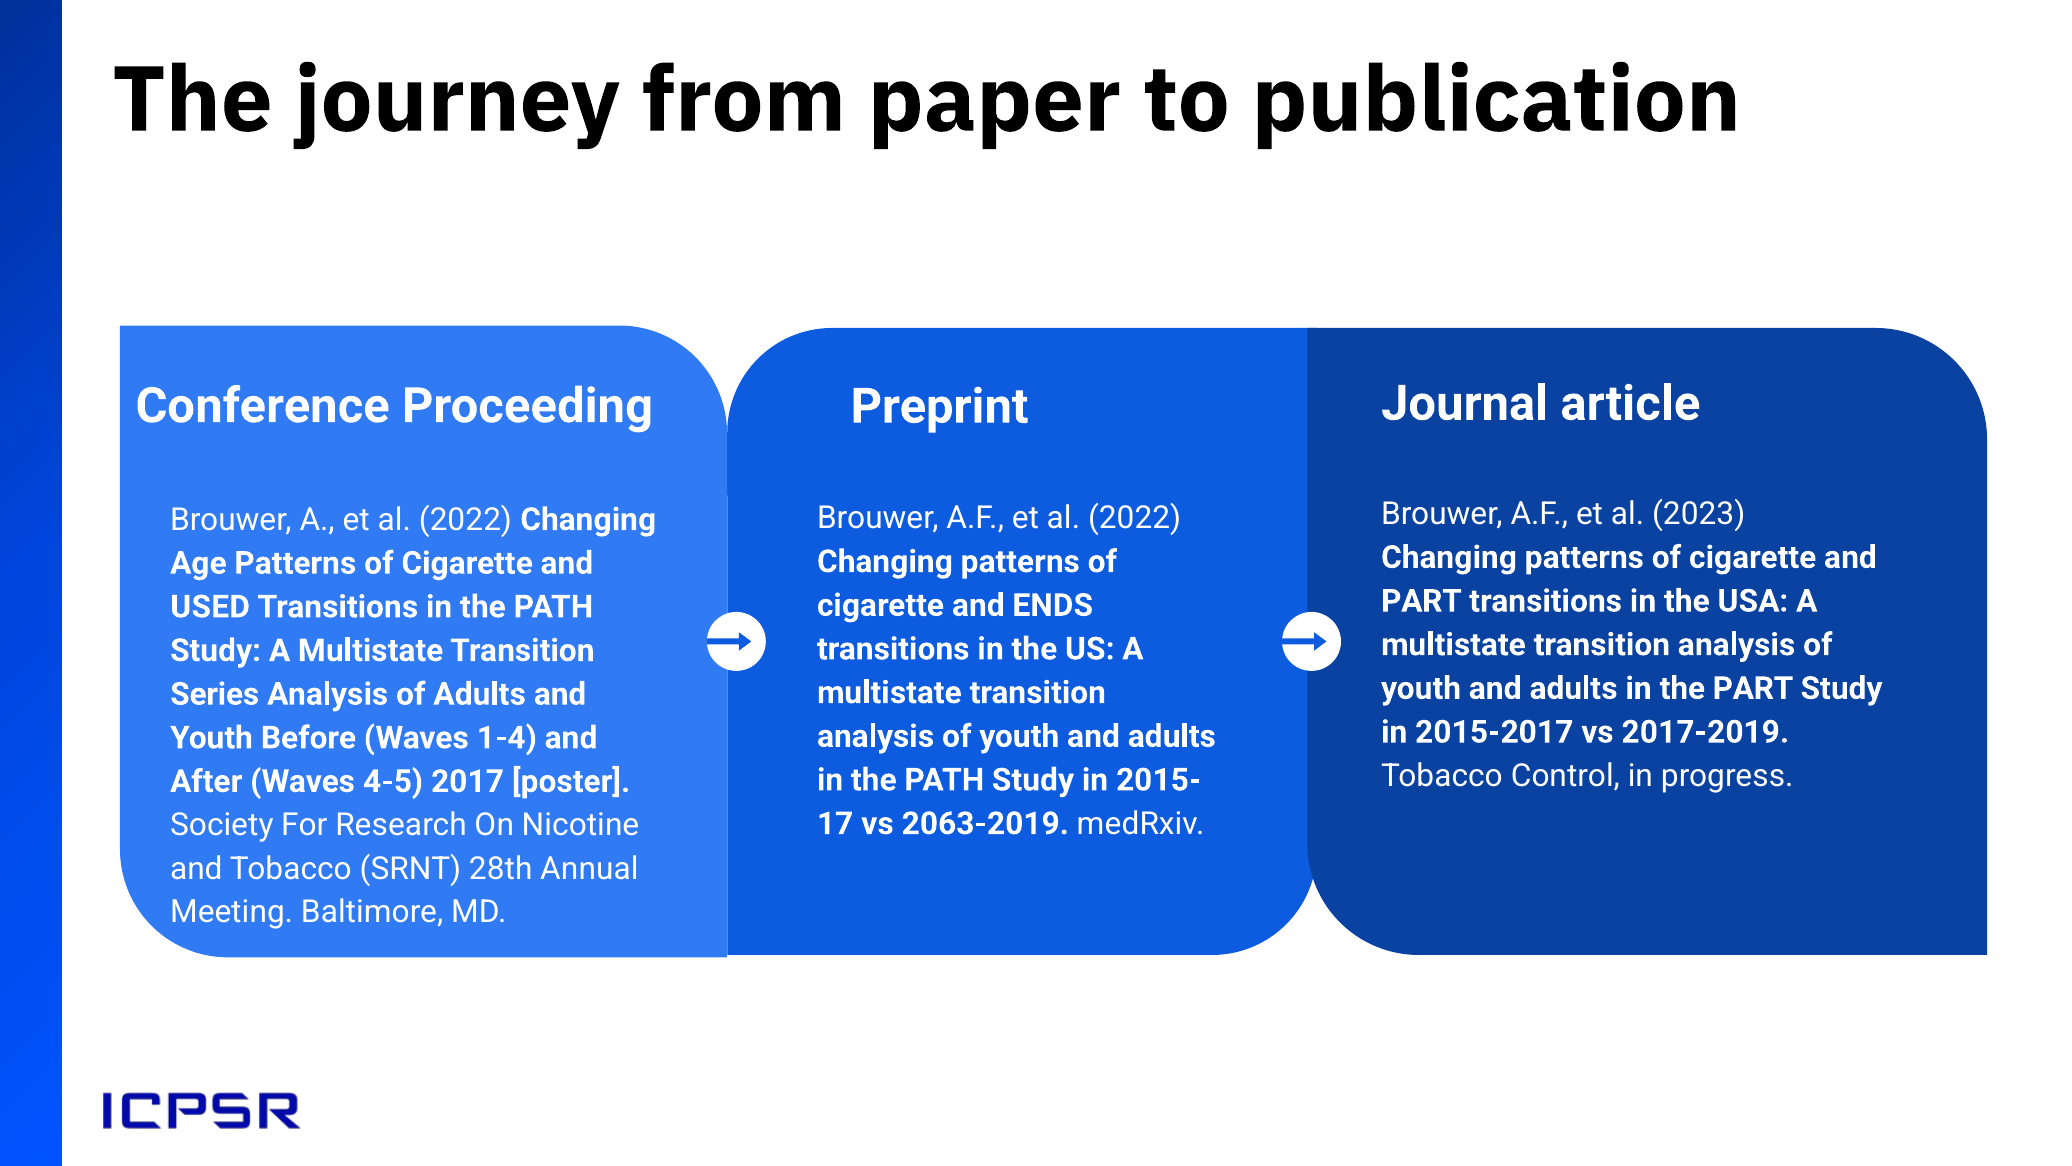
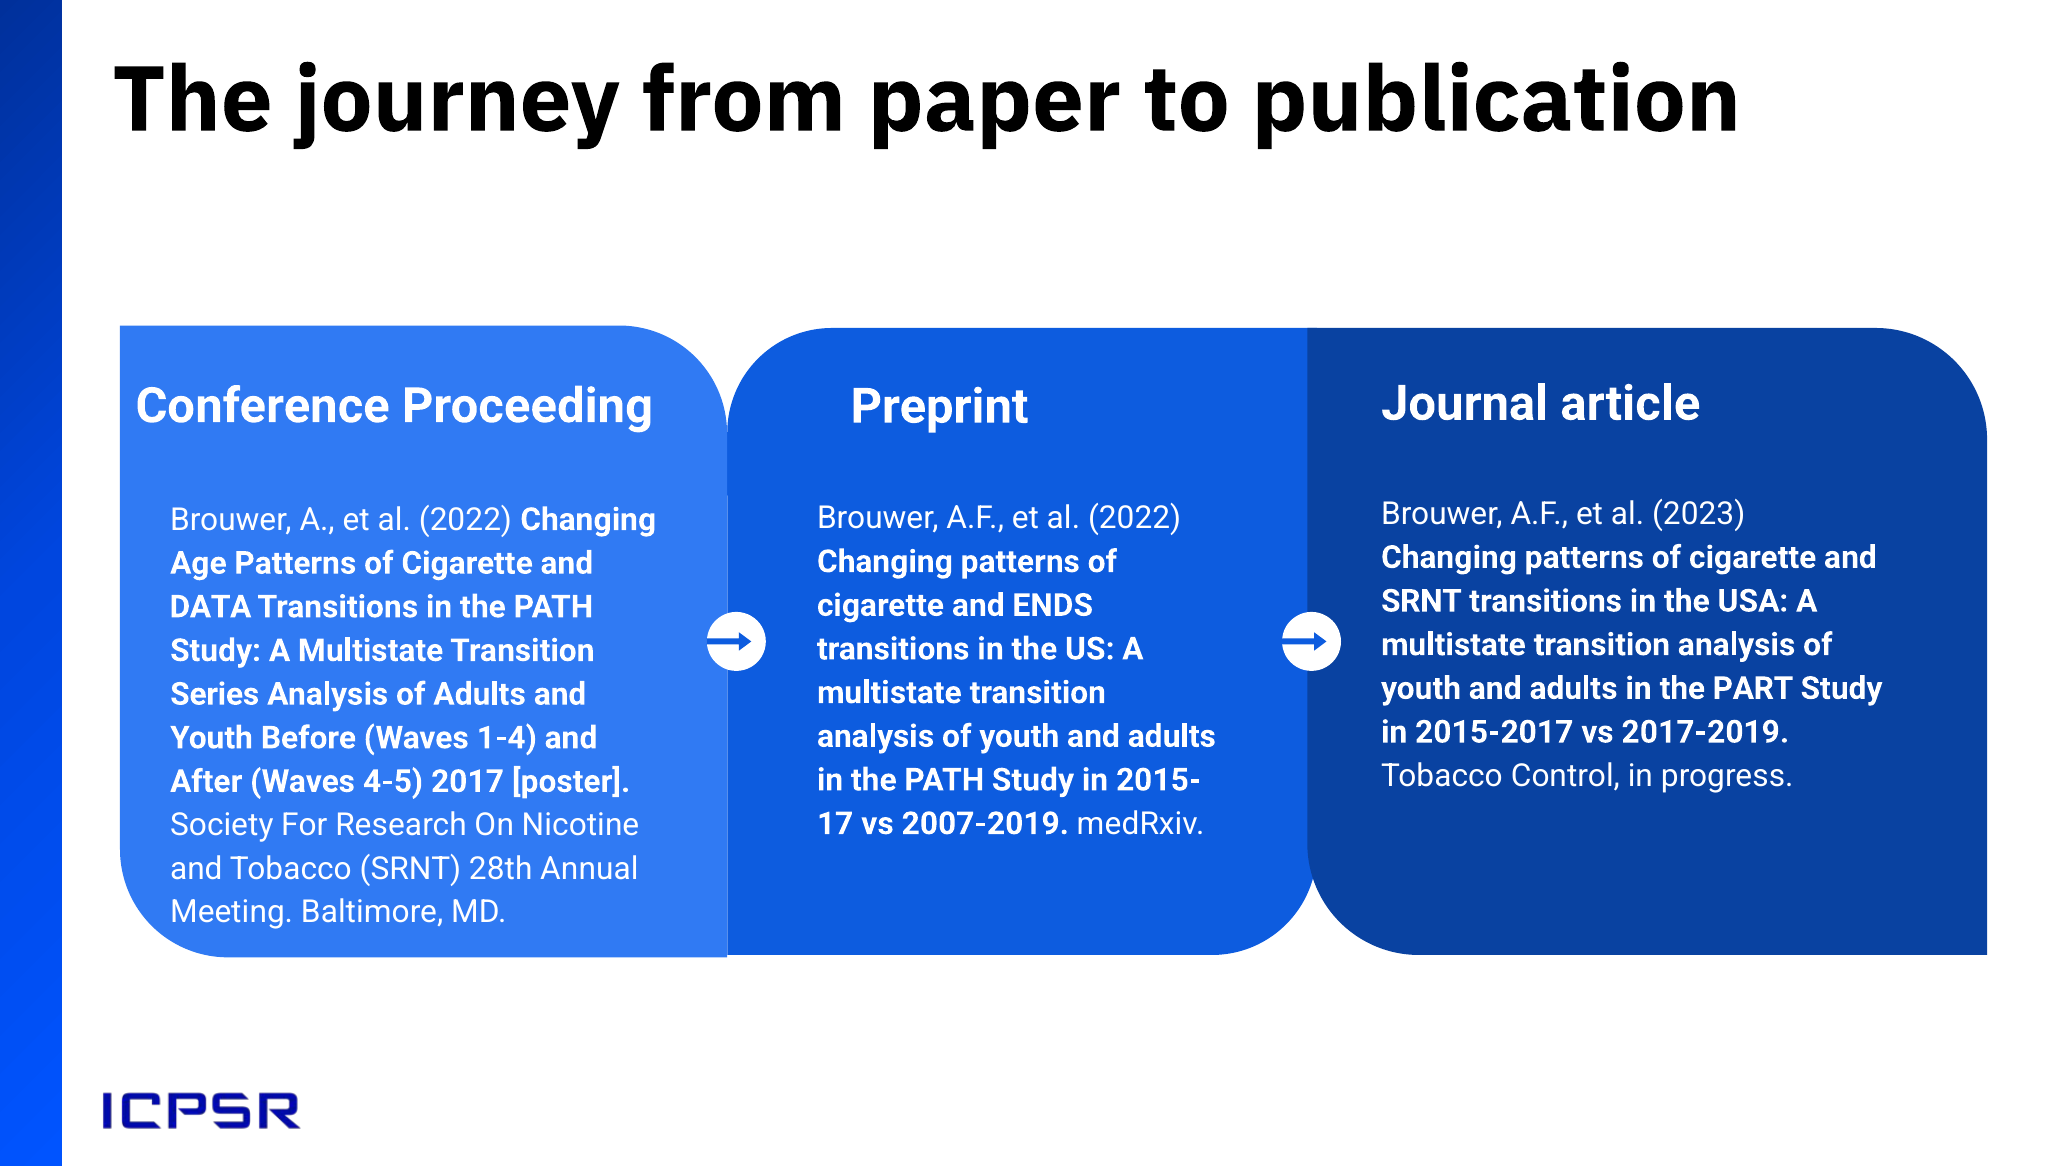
PART: PART -> SRNT (1421, 601)
USED: USED -> DATA (210, 607)
2063-2019: 2063-2019 -> 2007-2019 (985, 823)
